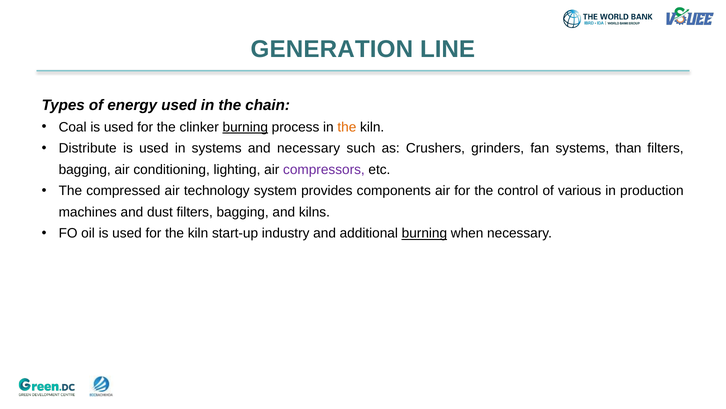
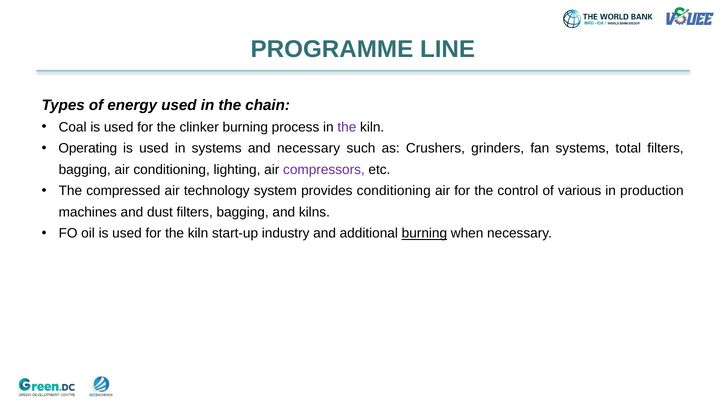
GENERATION: GENERATION -> PROGRAMME (332, 49)
burning underline: present -> none (245, 127)
the colour: orange -> purple (347, 127)
Distribute: Distribute -> Operating (88, 148)
than: than -> total (628, 148)
provides components: components -> conditioning (394, 191)
